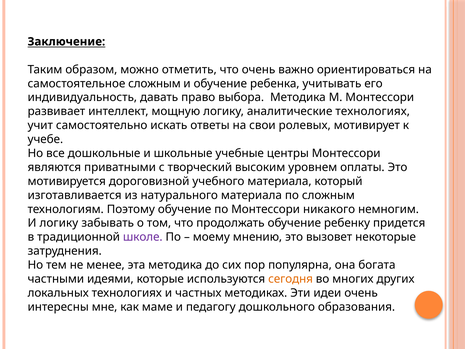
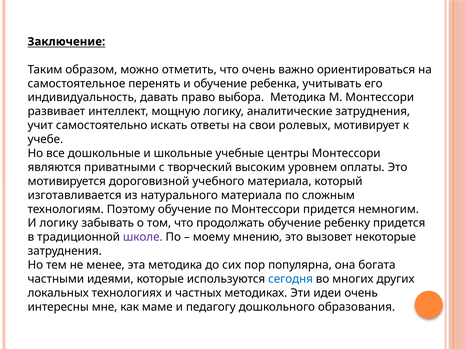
самостоятельное сложным: сложным -> перенять (154, 83)
аналитические технологиях: технологиях -> затруднения (373, 111)
Монтессори никакого: никакого -> придется (329, 209)
сегодня colour: orange -> blue (291, 279)
